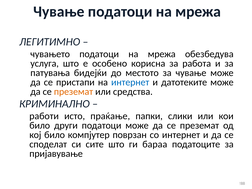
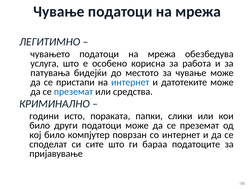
преземат colour: orange -> blue (73, 92)
работи: работи -> години (44, 116)
праќање: праќање -> пораката (110, 116)
